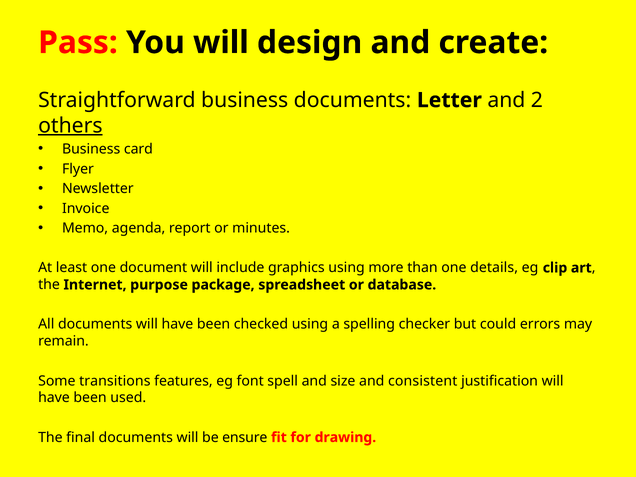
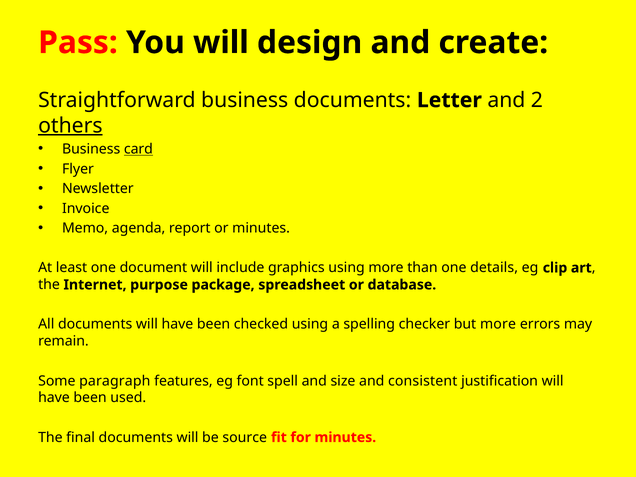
card underline: none -> present (138, 149)
but could: could -> more (498, 324)
transitions: transitions -> paragraph (115, 381)
ensure: ensure -> source (245, 437)
for drawing: drawing -> minutes (345, 437)
